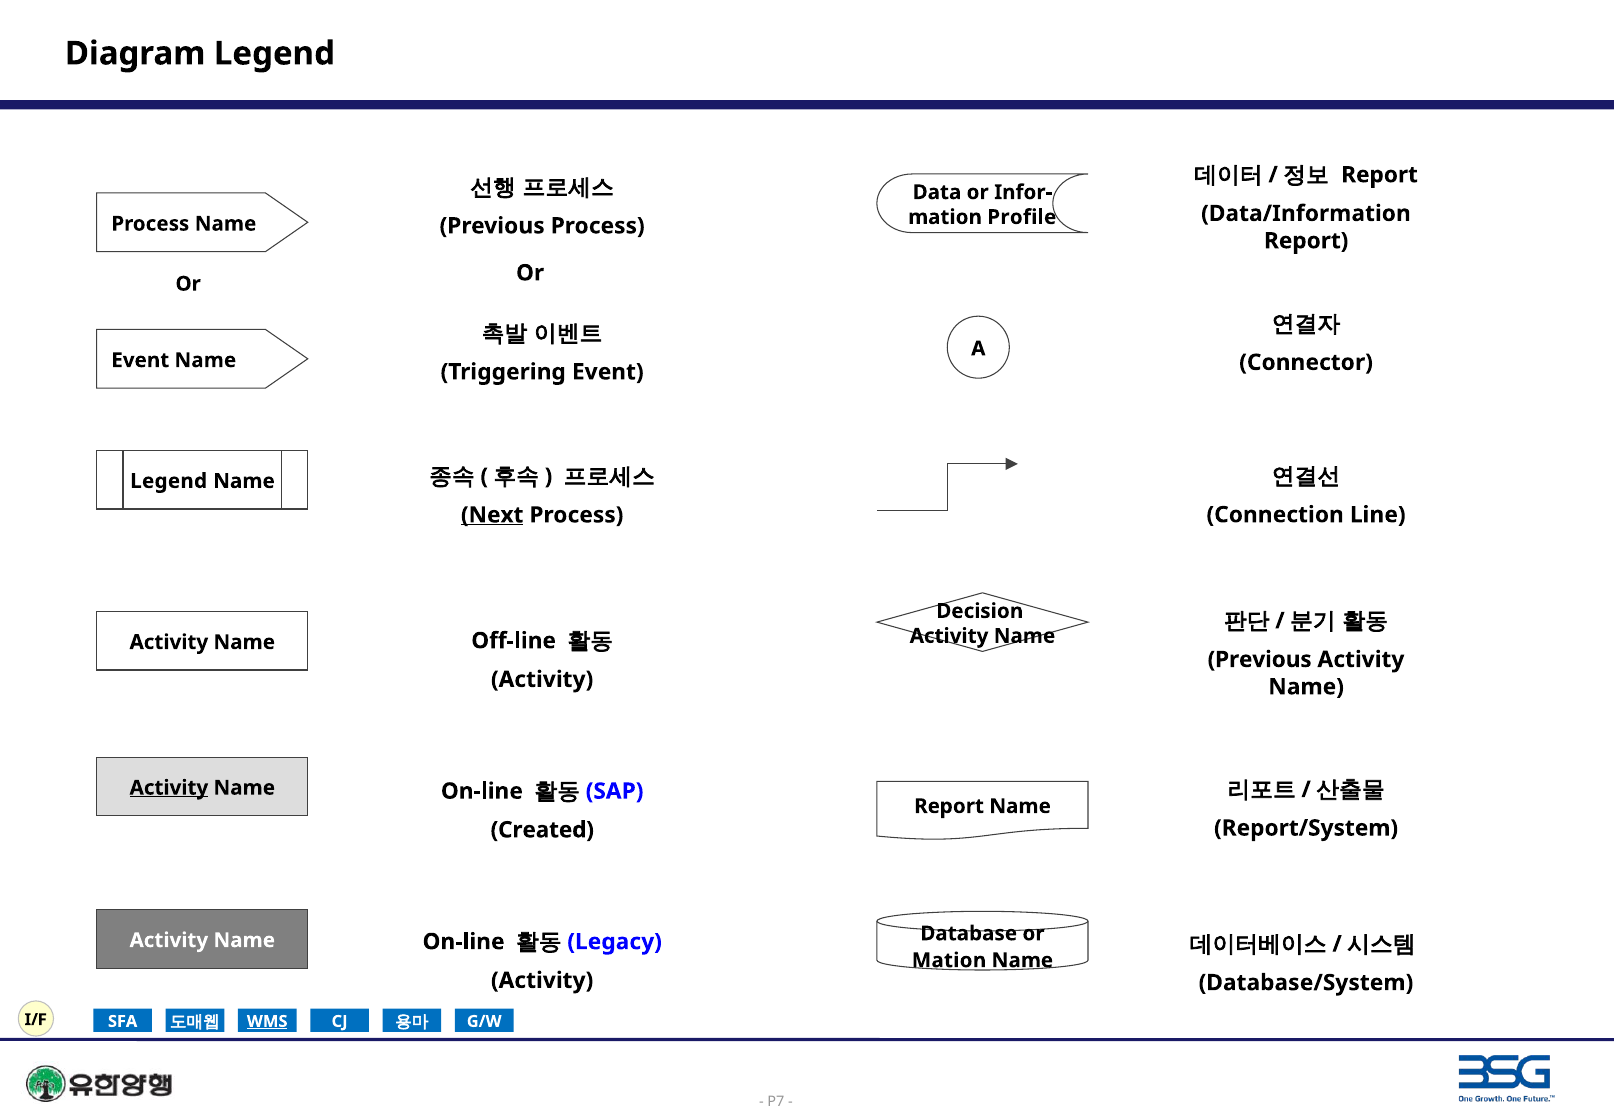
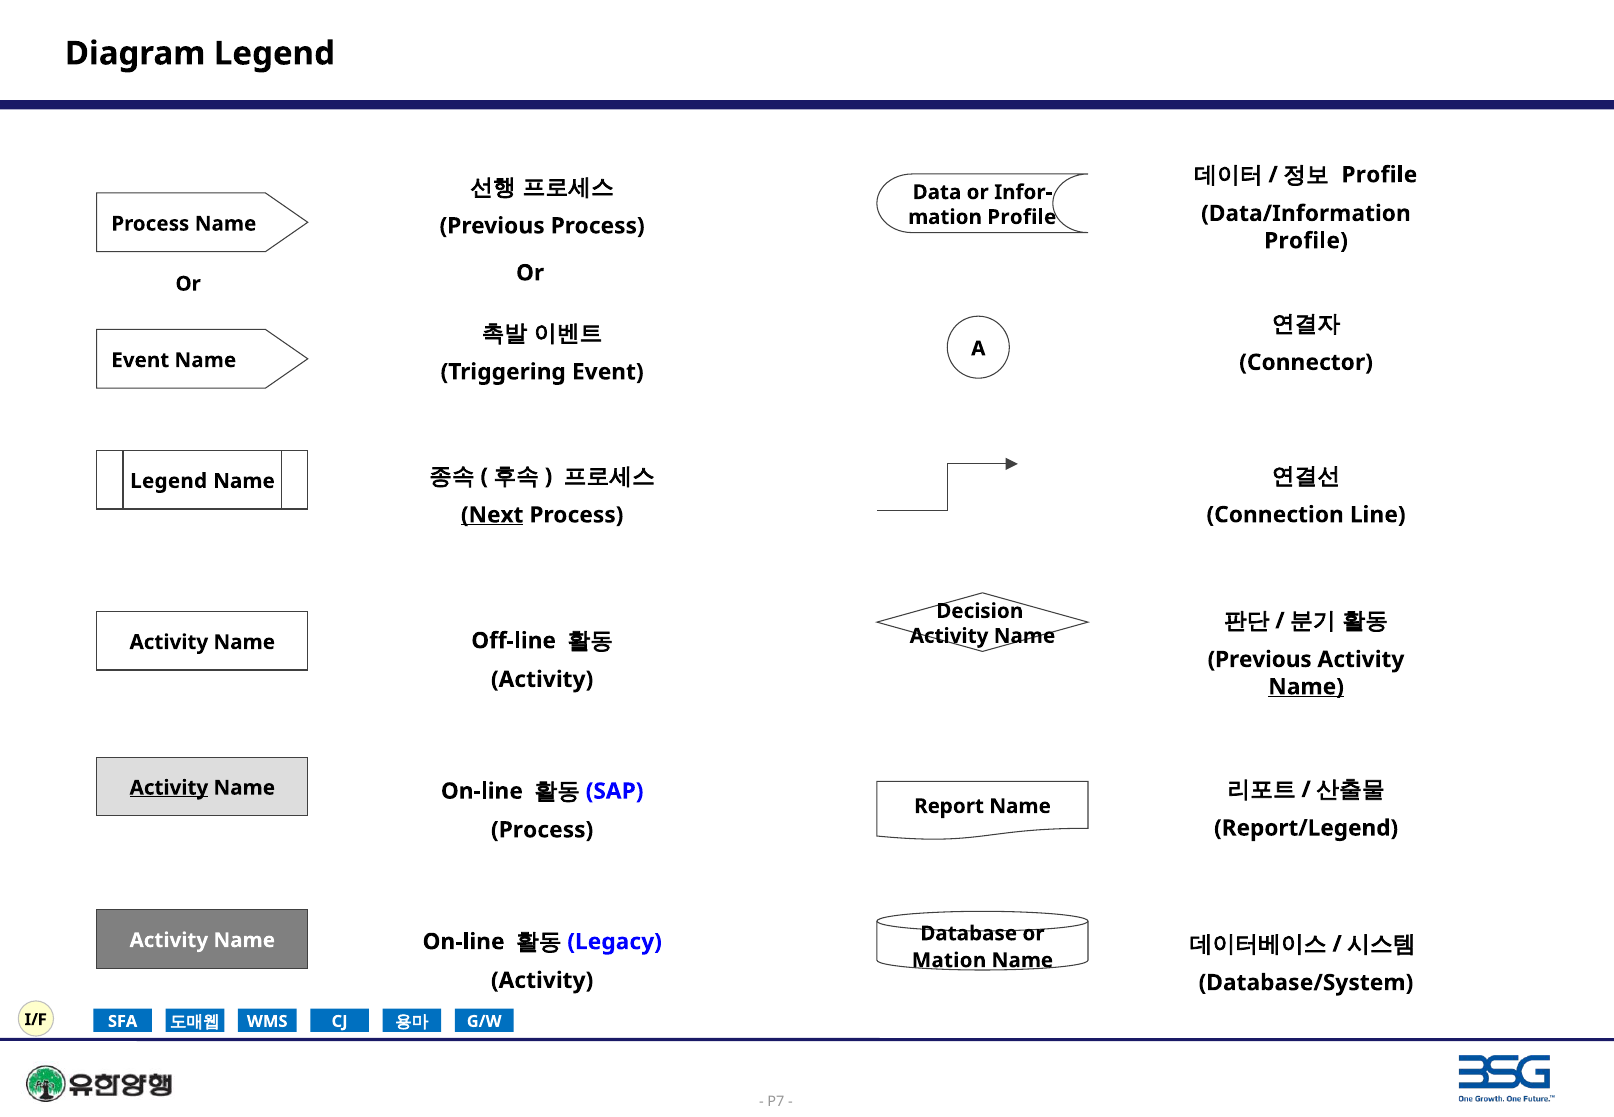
Report: Report -> Profile (1379, 175)
Report: Report -> Profile (1306, 241)
Name underline: none -> present (1306, 687)
Report/System: Report/System -> Report/Legend (1306, 829)
Created: Created -> Process (542, 830)
WMS underline: present -> none (267, 1022)
